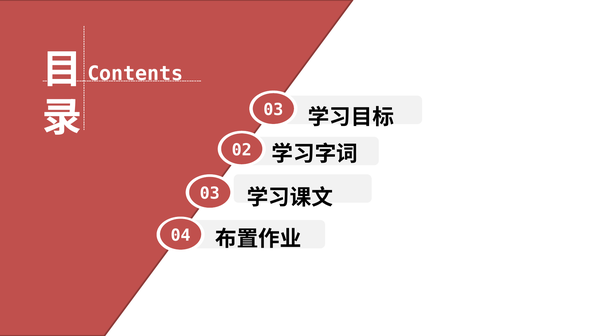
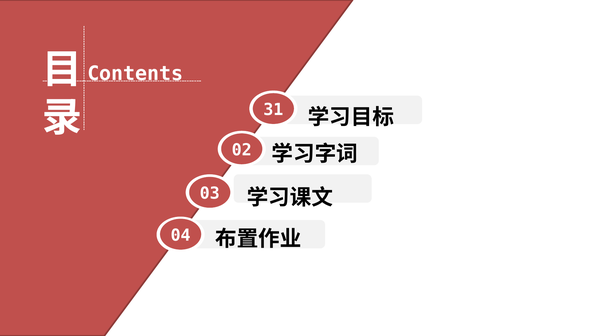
03: 03 -> 31 (273, 110)
